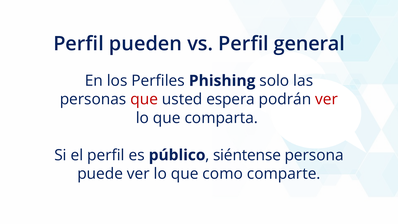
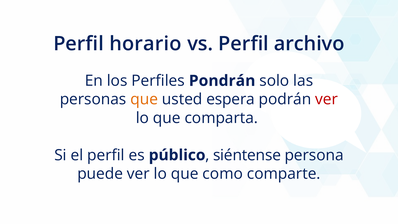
pueden: pueden -> horario (145, 44)
general: general -> archivo (309, 44)
Phishing: Phishing -> Pondrán (222, 81)
que colour: red -> orange (144, 99)
